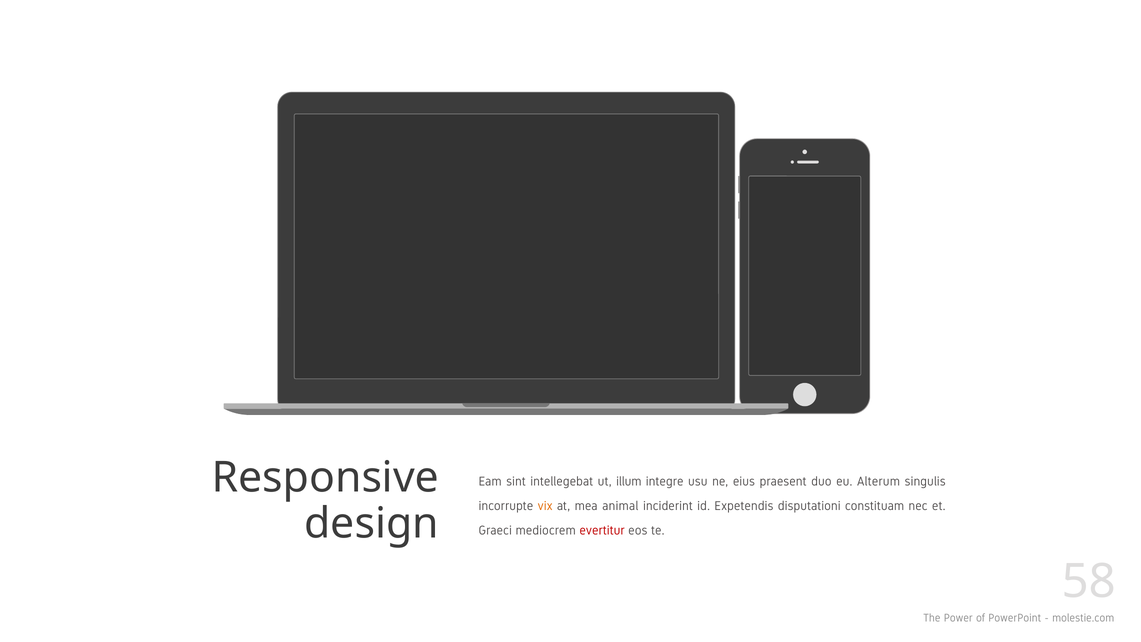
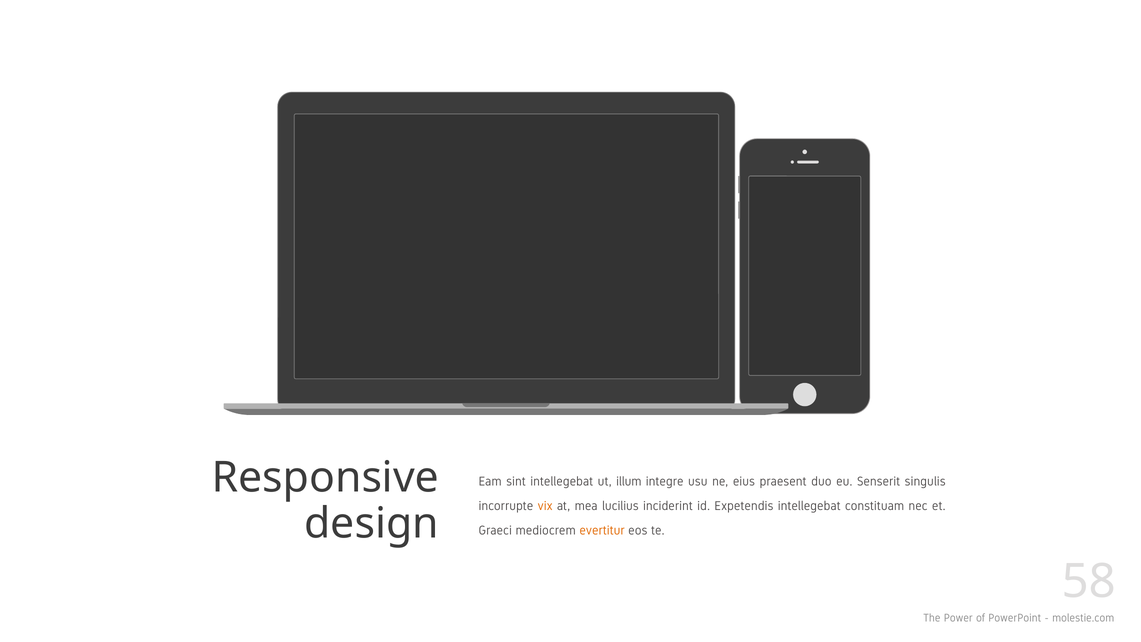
Alterum: Alterum -> Senserit (879, 481)
animal: animal -> lucilius (620, 506)
Expetendis disputationi: disputationi -> intellegebat (809, 506)
evertitur colour: red -> orange (602, 530)
